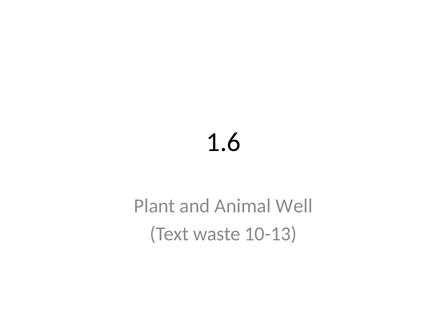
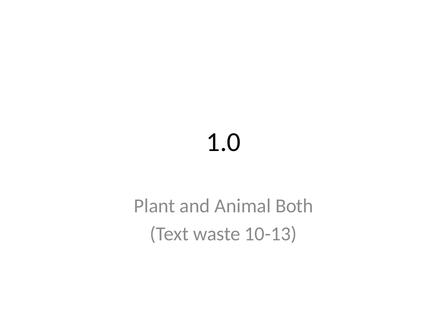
1.6: 1.6 -> 1.0 (223, 142)
Well: Well -> Both (294, 206)
